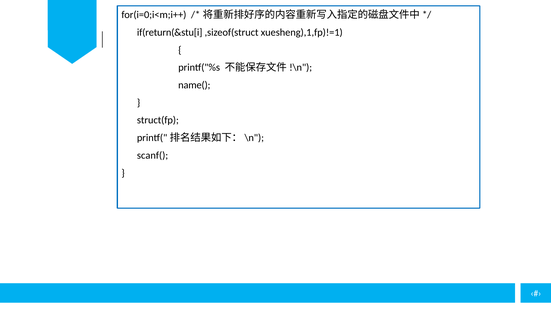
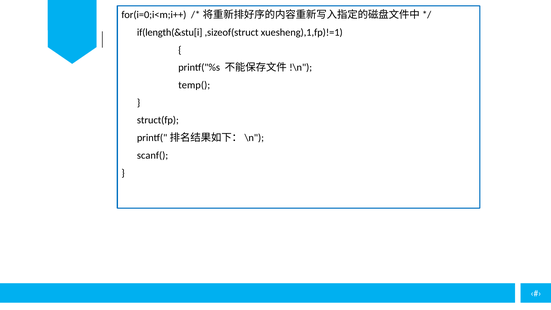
if(return(&stu[i: if(return(&stu[i -> if(length(&stu[i (170, 32)
name(: name( -> temp( (194, 85)
